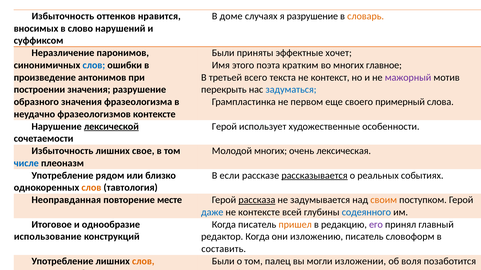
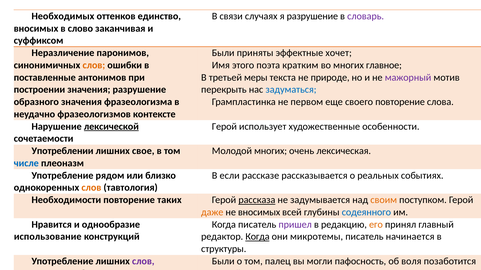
Избыточность: Избыточность -> Необходимых (63, 16)
нравится: нравится -> единство (159, 16)
доме: доме -> связи (231, 16)
словарь colour: orange -> purple (366, 16)
нарушений: нарушений -> заканчивая (120, 28)
слов colour: blue -> orange (94, 65)
произведение: произведение -> поставленные (45, 78)
всего: всего -> меры (256, 78)
контекст: контекст -> природе (330, 78)
своего примерный: примерный -> повторение (400, 102)
Избыточность: Избыточность -> Употреблении (63, 151)
рассказывается underline: present -> none (314, 176)
Неоправданная: Неоправданная -> Необходимости (66, 200)
месте: месте -> таких (169, 200)
даже colour: blue -> orange (212, 213)
не контексте: контексте -> вносимых (259, 213)
Итоговое: Итоговое -> Нравится (52, 225)
пришел colour: orange -> purple (295, 225)
его colour: purple -> orange (376, 225)
Когда underline: none -> present (258, 237)
изложению: изложению -> микротемы (317, 237)
словоформ: словоформ -> начинается (410, 237)
составить: составить -> структуры (224, 249)
слов colour: orange -> purple (143, 262)
изложении: изложении -> пафосность (360, 262)
